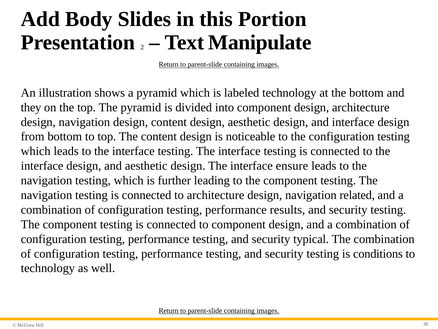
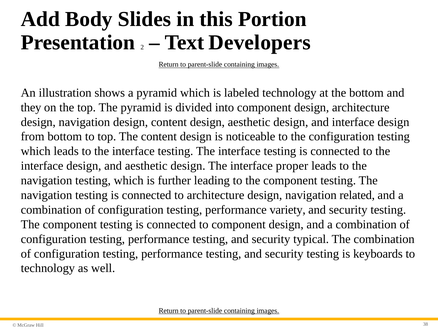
Manipulate: Manipulate -> Developers (260, 42)
ensure: ensure -> proper (292, 166)
results: results -> variety (288, 209)
conditions: conditions -> keyboards (378, 253)
